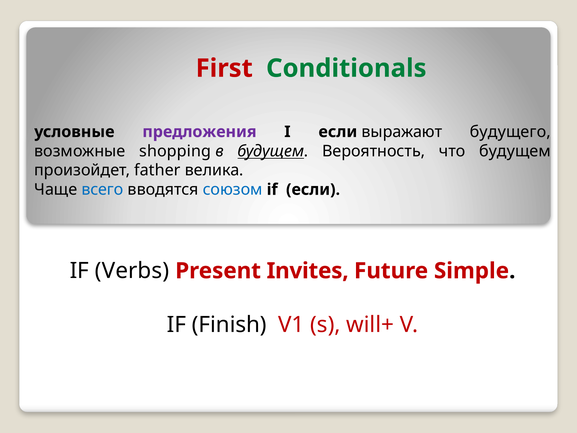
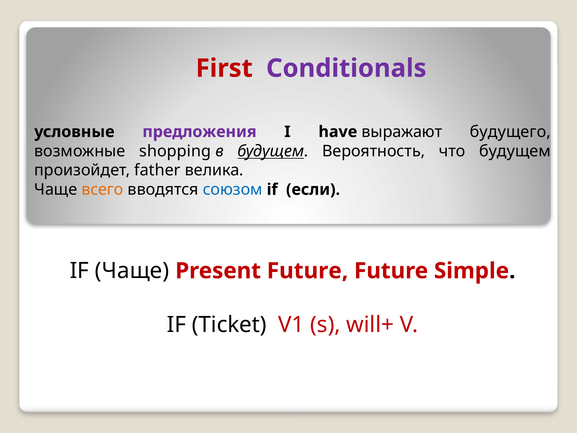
Conditionals colour: green -> purple (346, 68)
I если: если -> have (338, 132)
всего colour: blue -> orange (102, 189)
IF Verbs: Verbs -> Чаще (132, 271)
Present Invites: Invites -> Future (307, 271)
Finish: Finish -> Ticket (229, 325)
